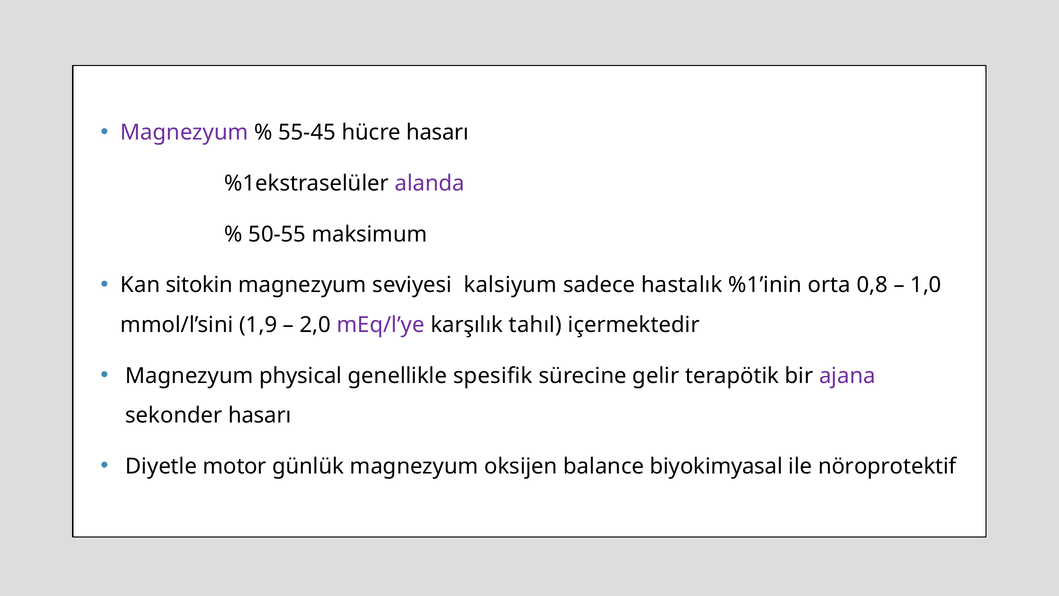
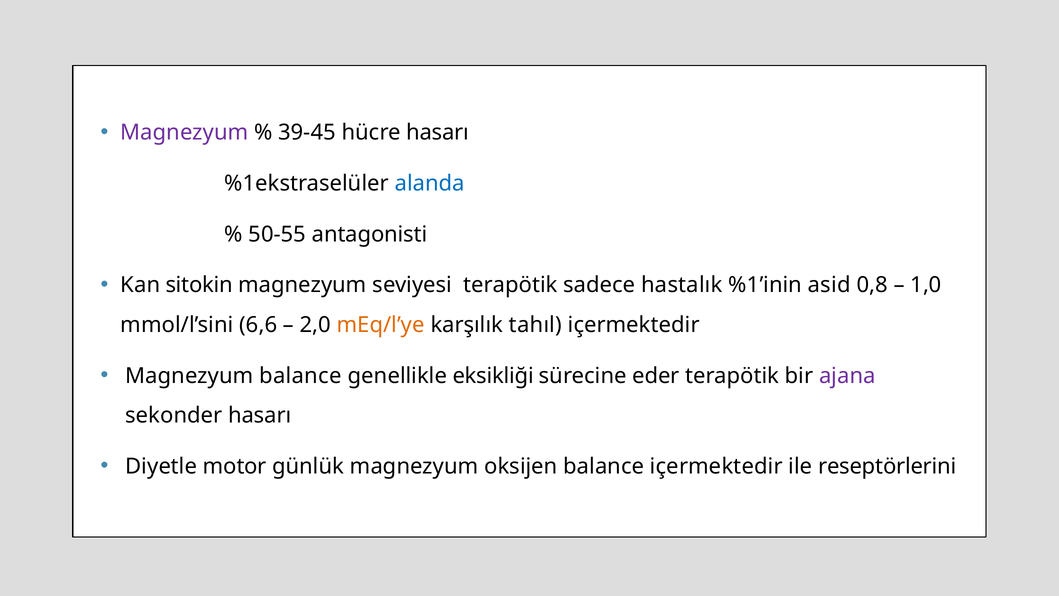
55-45: 55-45 -> 39-45 (307, 132)
alanda colour: purple -> blue (430, 183)
maksimum: maksimum -> antagonisti (370, 234)
seviyesi kalsiyum: kalsiyum -> terapötik (511, 285)
orta: orta -> asid (829, 285)
1,9: 1,9 -> 6,6 (258, 325)
mEq/l’ye colour: purple -> orange (381, 325)
Magnezyum physical: physical -> balance (301, 376)
spesifik: spesifik -> eksikliği (493, 376)
gelir: gelir -> eder (656, 376)
balance biyokimyasal: biyokimyasal -> içermektedir (716, 466)
nöroprotektif: nöroprotektif -> reseptörlerini (887, 466)
